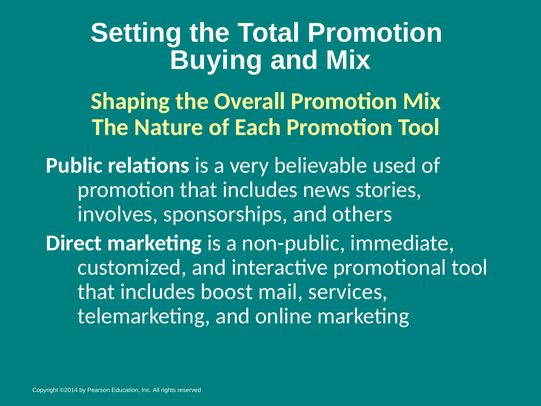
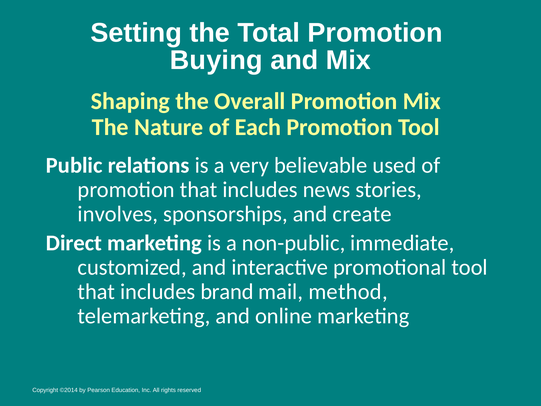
others: others -> create (362, 214)
boost: boost -> brand (227, 292)
services: services -> method (348, 292)
